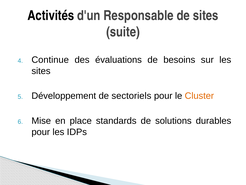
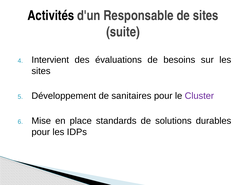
Continue: Continue -> Intervient (50, 60)
sectoriels: sectoriels -> sanitaires (131, 96)
Cluster colour: orange -> purple (199, 96)
